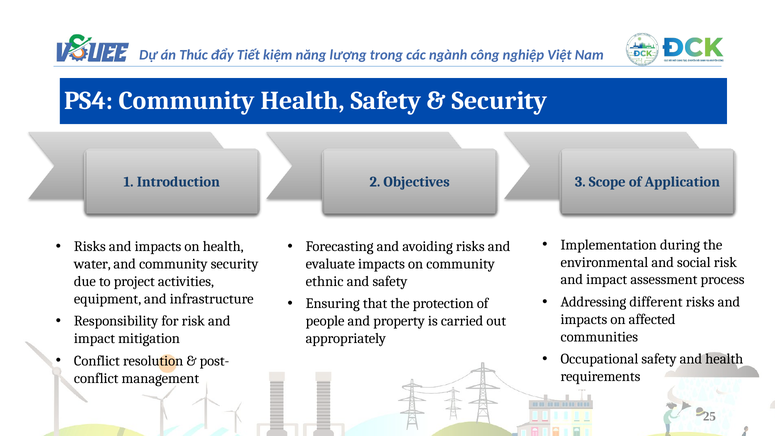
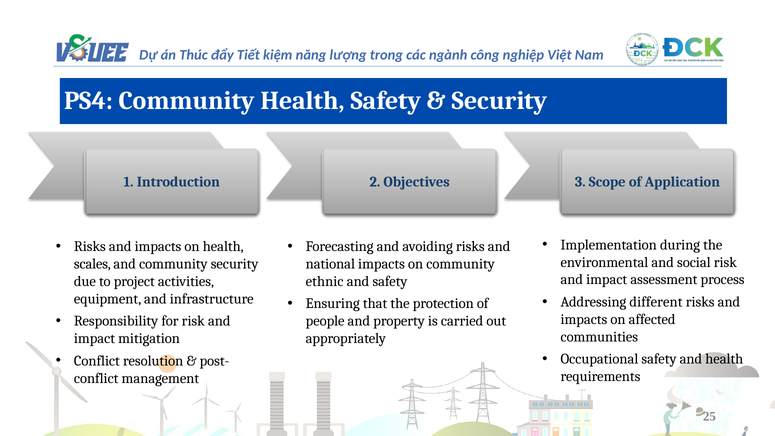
water: water -> scales (92, 264)
evaluate: evaluate -> national (330, 264)
